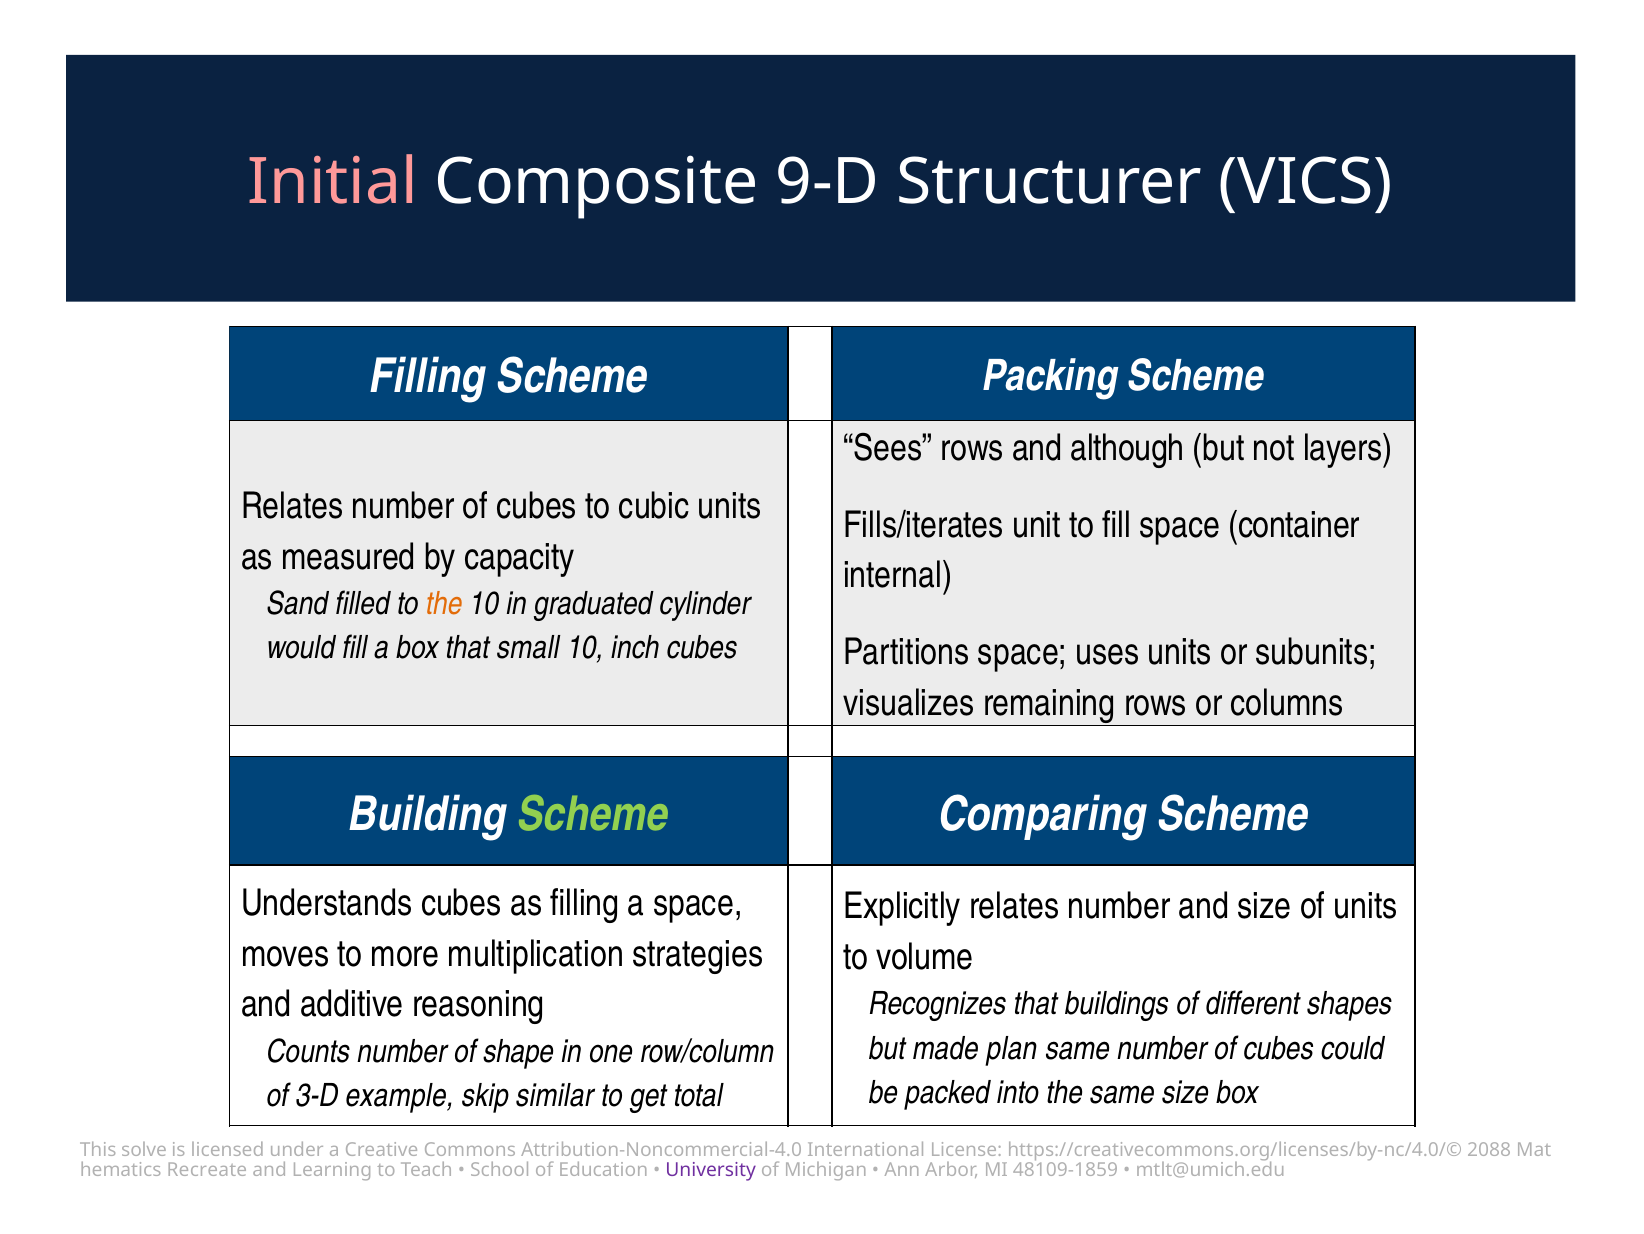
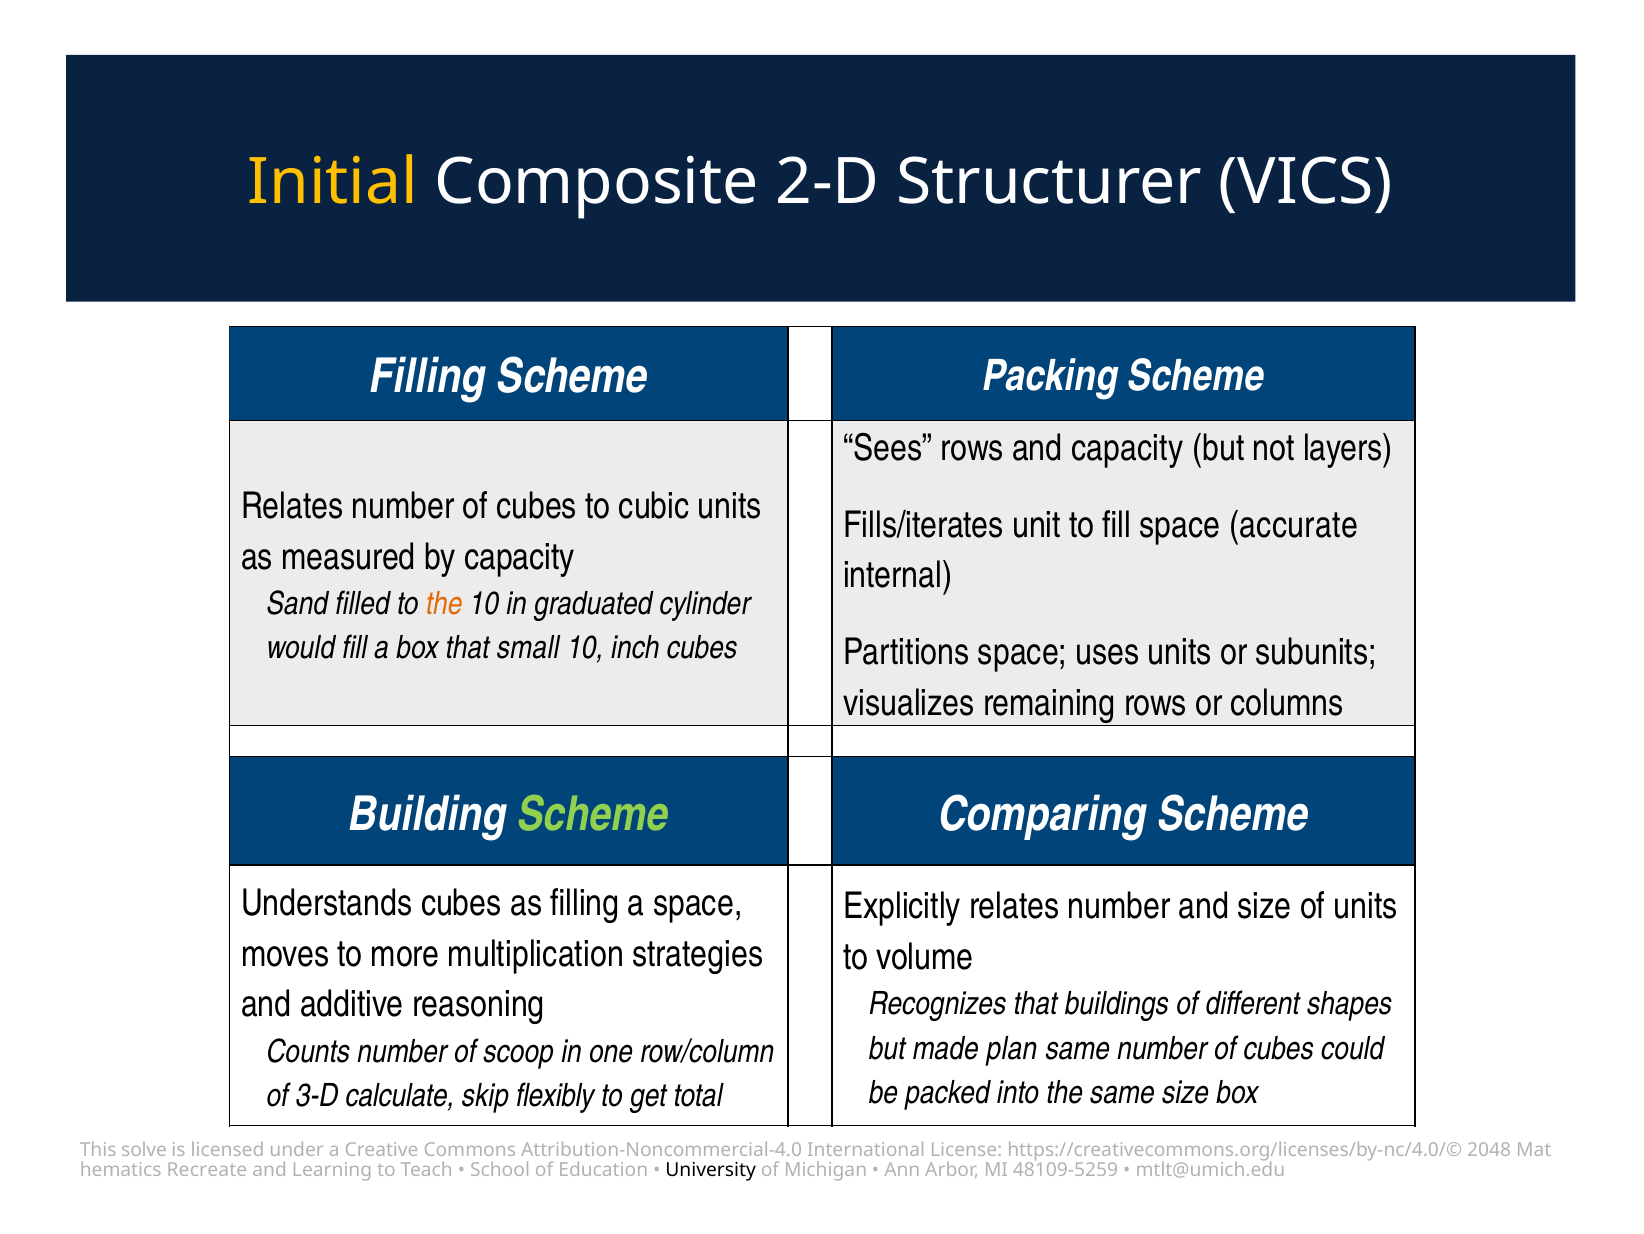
Initial colour: pink -> yellow (333, 183)
9-D: 9-D -> 2-D (828, 183)
and although: although -> capacity (1127, 449)
container: container -> accurate (1294, 525)
shape: shape -> scoop (519, 1051)
example: example -> calculate (400, 1096)
similar: similar -> flexibly (555, 1096)
2088: 2088 -> 2048 (1489, 1150)
University colour: purple -> black (711, 1169)
48109-1859: 48109-1859 -> 48109-5259 (1066, 1169)
